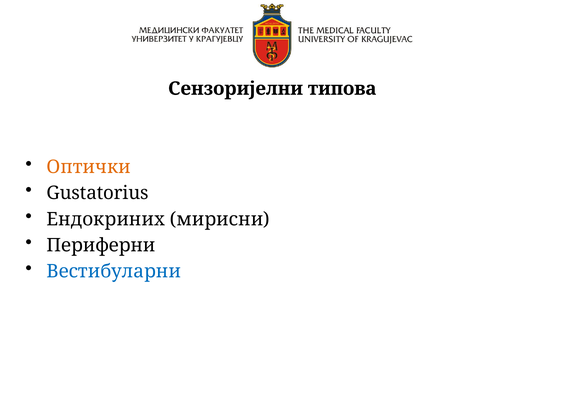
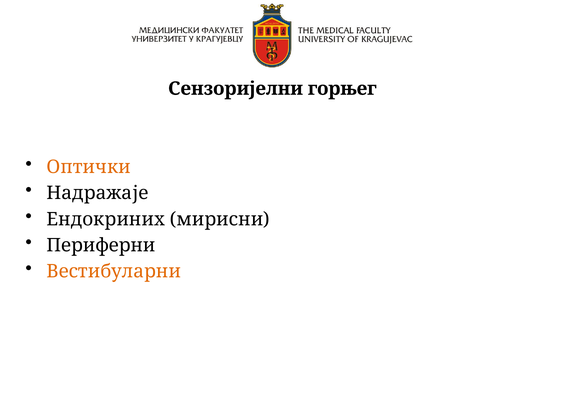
типова: типова -> горњег (342, 89)
Gustatorius: Gustatorius -> Надражаје (98, 193)
Вестибуларни colour: blue -> orange (114, 272)
